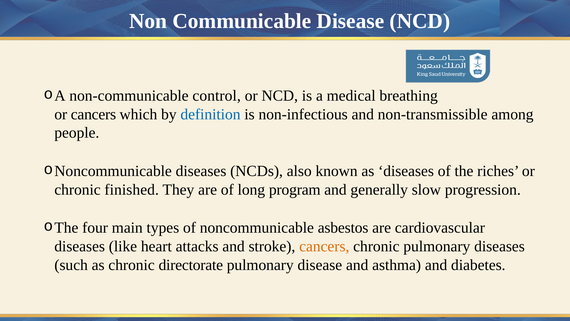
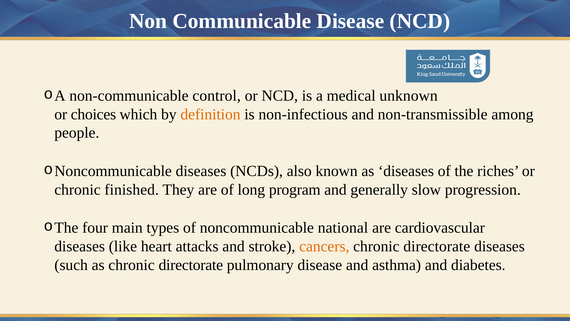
breathing: breathing -> unknown (409, 96)
or cancers: cancers -> choices (93, 114)
definition colour: blue -> orange (210, 114)
asbestos: asbestos -> national (343, 228)
pulmonary: pulmonary -> directorate (437, 246)
